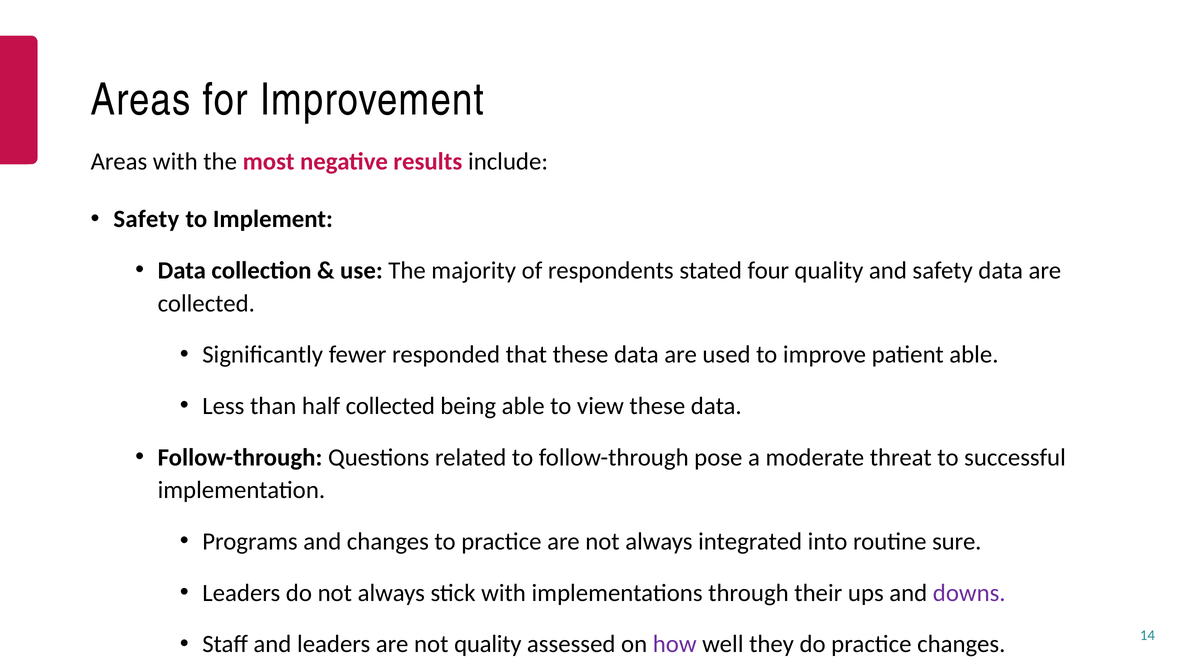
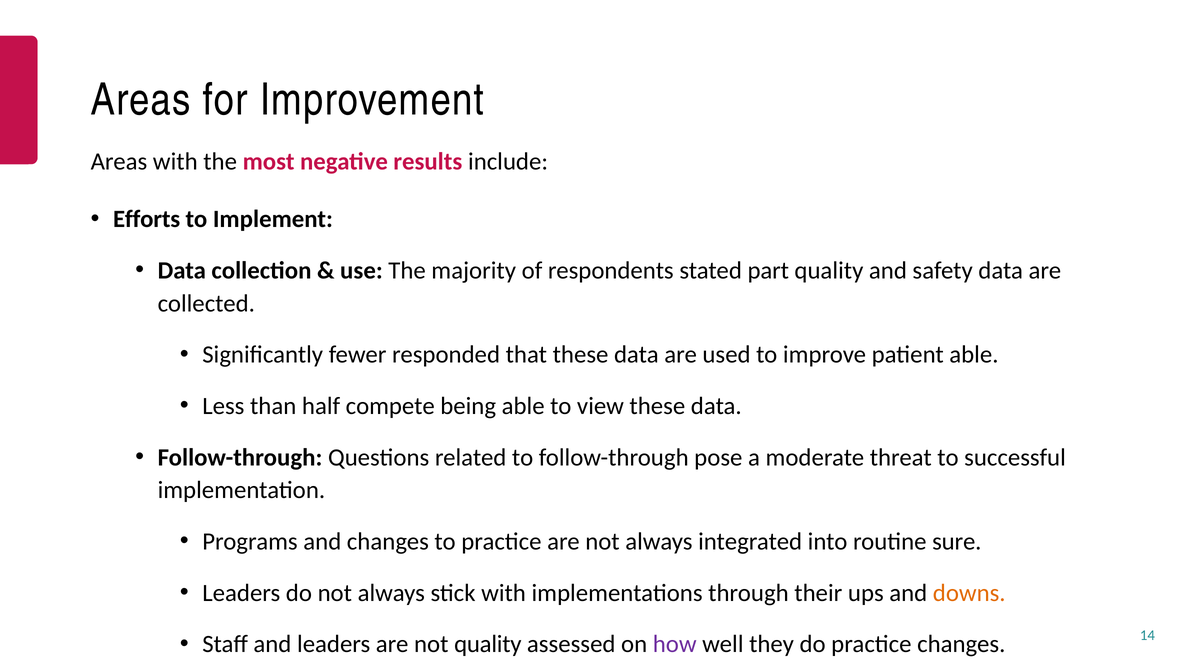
Safety: Safety -> Efforts (147, 219)
four: four -> part (768, 270)
half collected: collected -> compete (390, 406)
downs colour: purple -> orange (969, 592)
